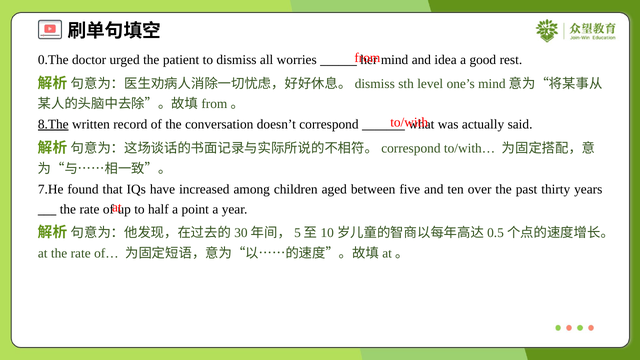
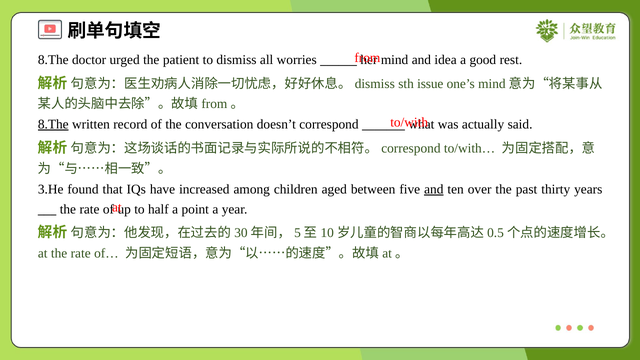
0.The: 0.The -> 8.The (53, 60)
level: level -> issue (430, 84)
7.He: 7.He -> 3.He (51, 189)
and underline: none -> present (434, 189)
